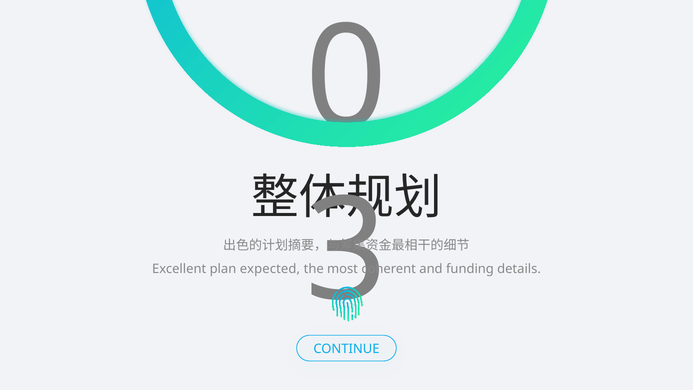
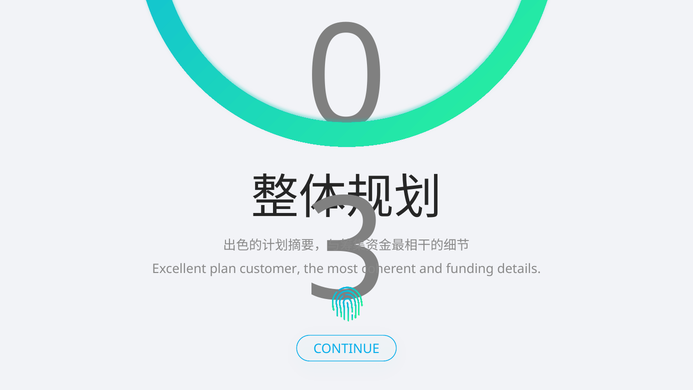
expected: expected -> customer (270, 269)
